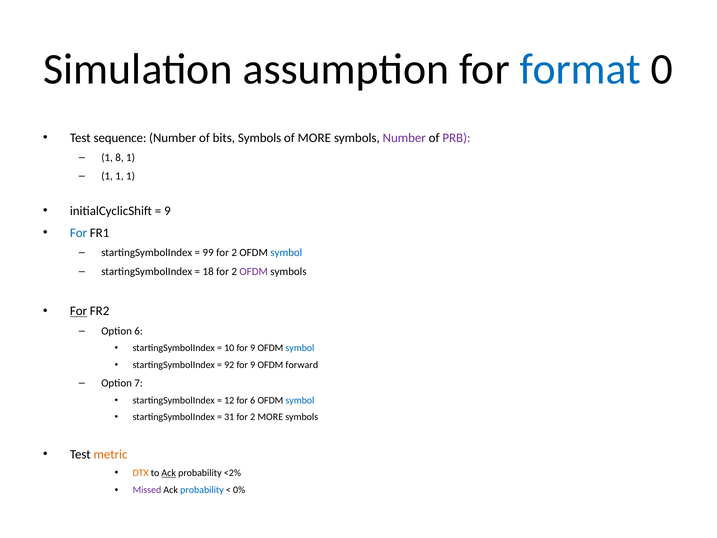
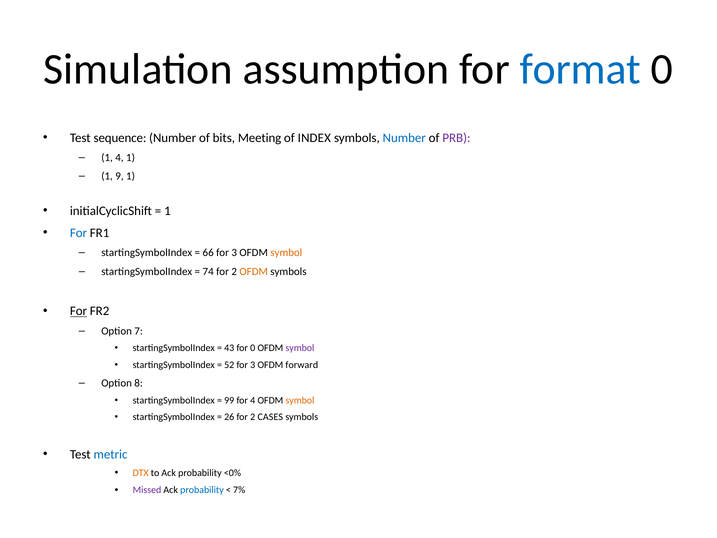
bits Symbols: Symbols -> Meeting (260, 138)
of MORE: MORE -> INDEX (314, 138)
Number colour: purple -> blue (404, 138)
1 8: 8 -> 4 (119, 158)
1: 1 -> 9 (119, 176)
9: 9 -> 1 (167, 211)
99: 99 -> 66 (208, 253)
2: 2 -> 3 (234, 253)
symbol colour: blue -> orange (286, 253)
18: 18 -> 74 (208, 271)
OFDM colour: purple -> orange (254, 271)
Option 6: 6 -> 7 (139, 331)
10: 10 -> 43 (229, 348)
9: 9 -> 0 (253, 348)
symbol colour: blue -> purple (300, 348)
92: 92 -> 52 (229, 365)
9: 9 -> 3 (253, 365)
7: 7 -> 8 (139, 383)
12: 12 -> 99 (229, 400)
for 6: 6 -> 4 (253, 400)
symbol colour: blue -> orange (300, 400)
31: 31 -> 26 (229, 417)
2 MORE: MORE -> CASES (270, 417)
metric colour: orange -> blue (111, 454)
Ack underline: present -> none (169, 473)
<2%: <2% -> <0% (232, 473)
0%: 0% -> 7% (239, 490)
